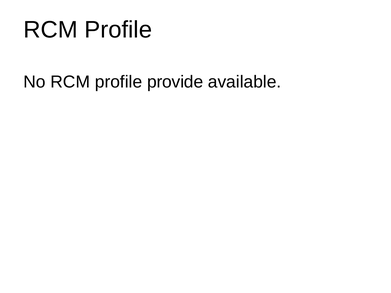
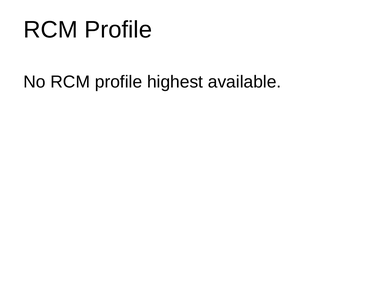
provide: provide -> highest (175, 82)
